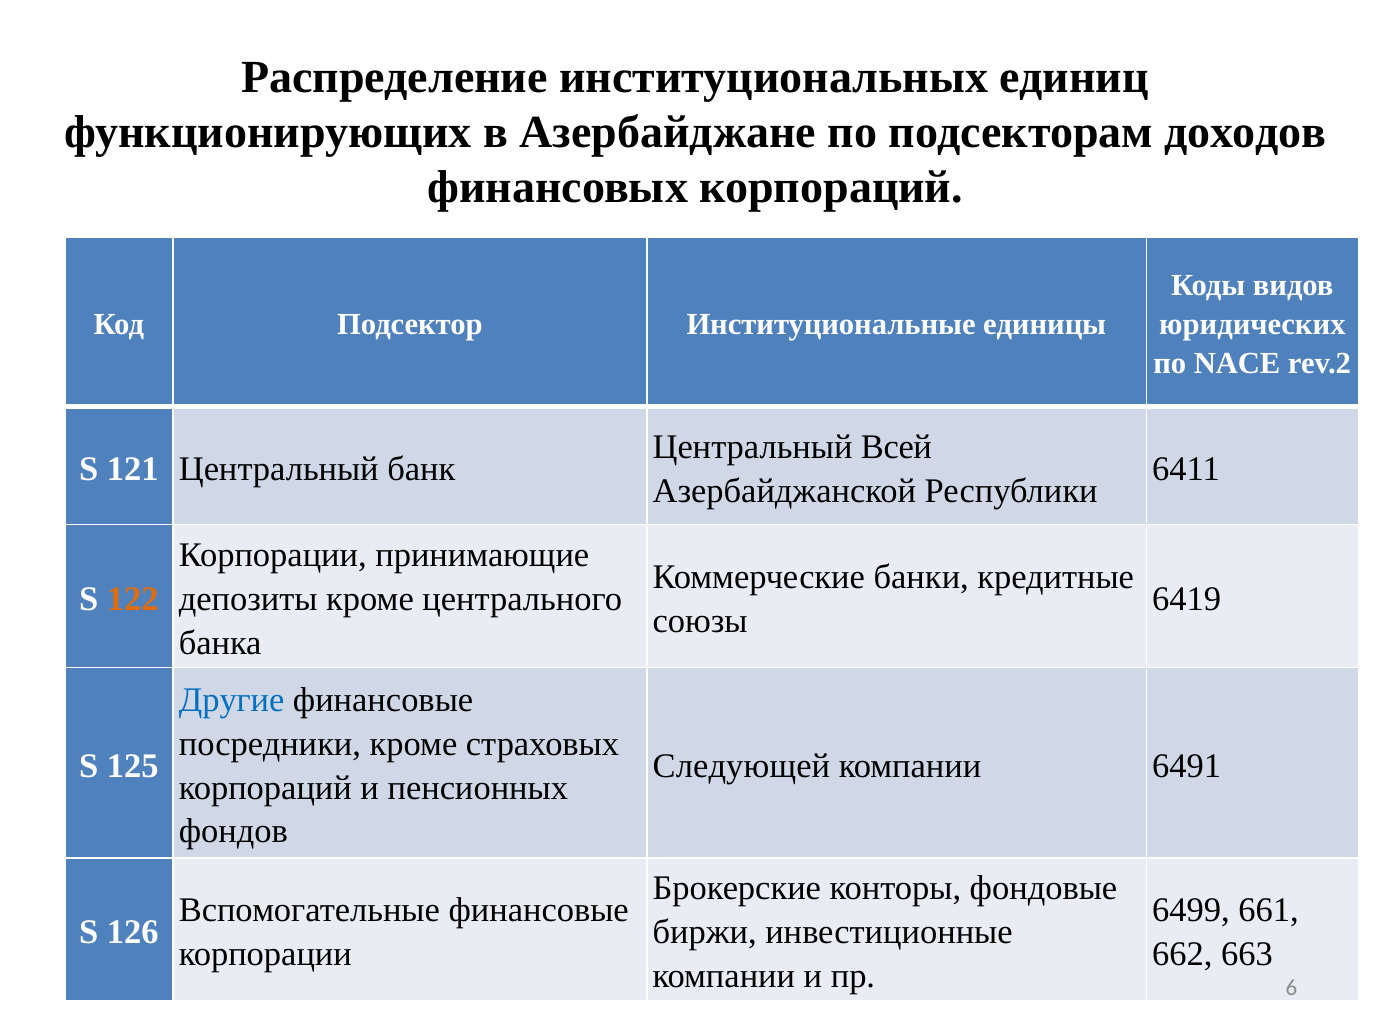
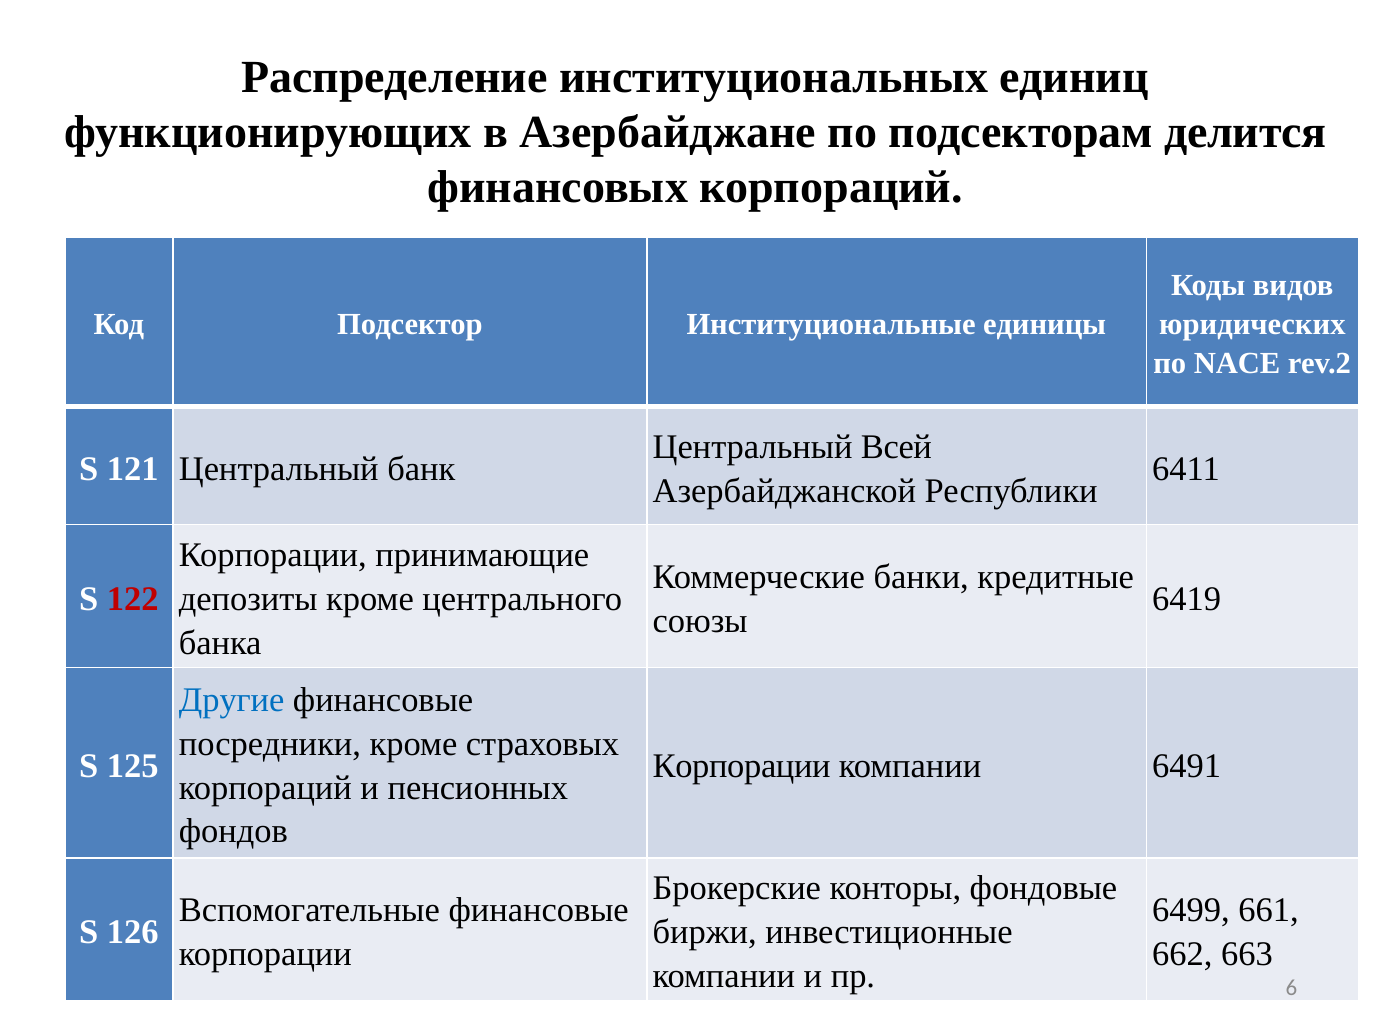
доходов: доходов -> делится (1245, 133)
122 colour: orange -> red (133, 599)
Следующей: Следующей -> Корпорации (742, 766)
